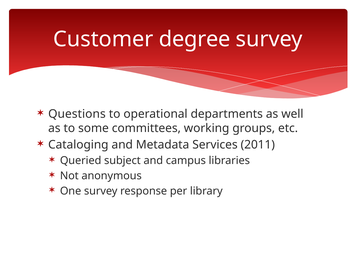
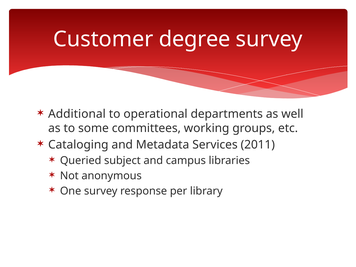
Questions: Questions -> Additional (77, 114)
